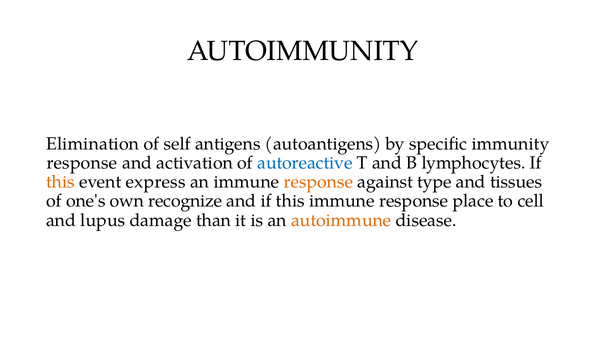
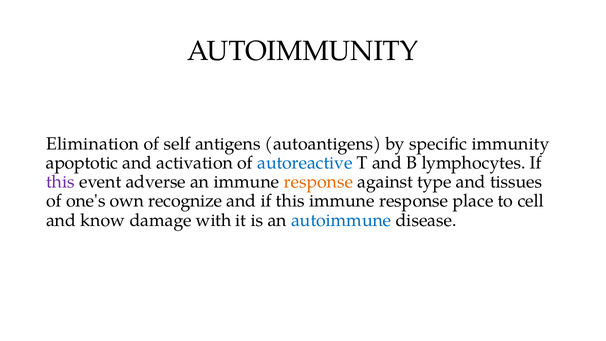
response: response -> apoptotic (82, 163)
this colour: orange -> purple (61, 182)
express: express -> adverse (156, 182)
lupus: lupus -> know (103, 220)
than: than -> with (214, 220)
autoimmune colour: orange -> blue (341, 220)
